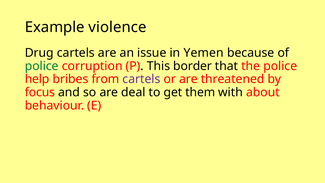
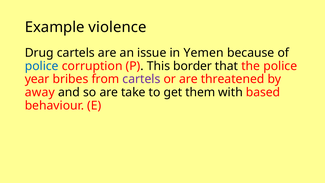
police colour: green -> blue (42, 66)
help: help -> year (37, 79)
focus: focus -> away (40, 92)
deal: deal -> take (133, 92)
about: about -> based (263, 92)
